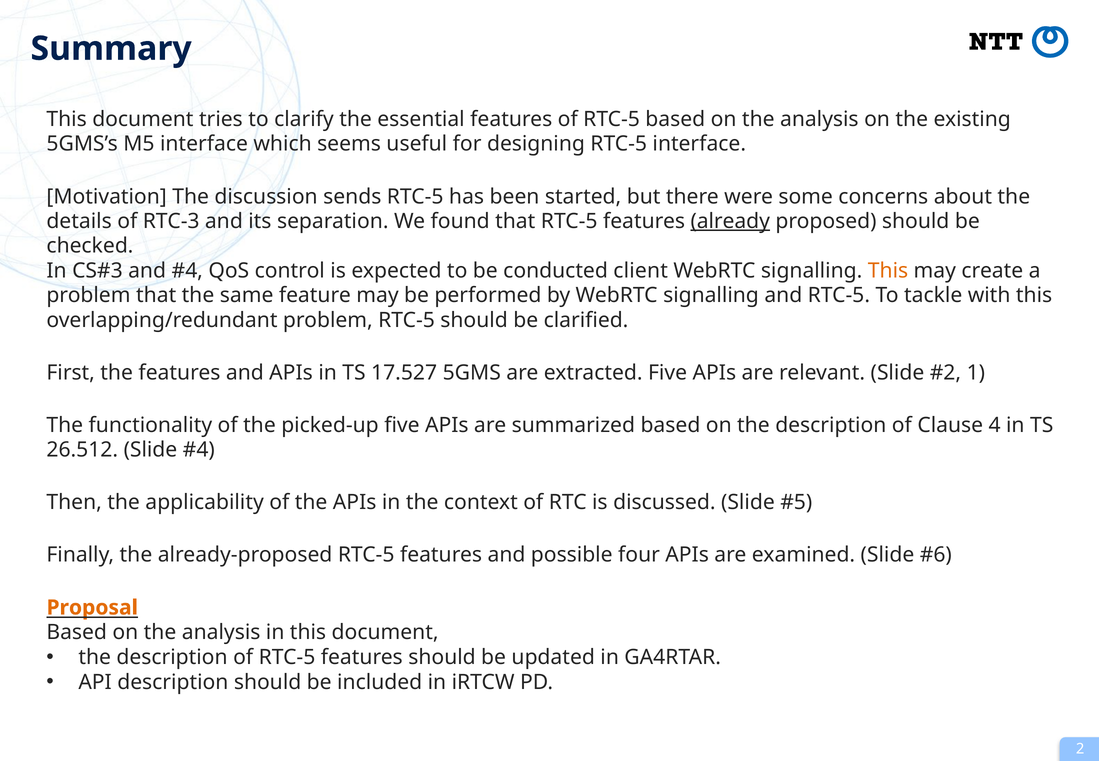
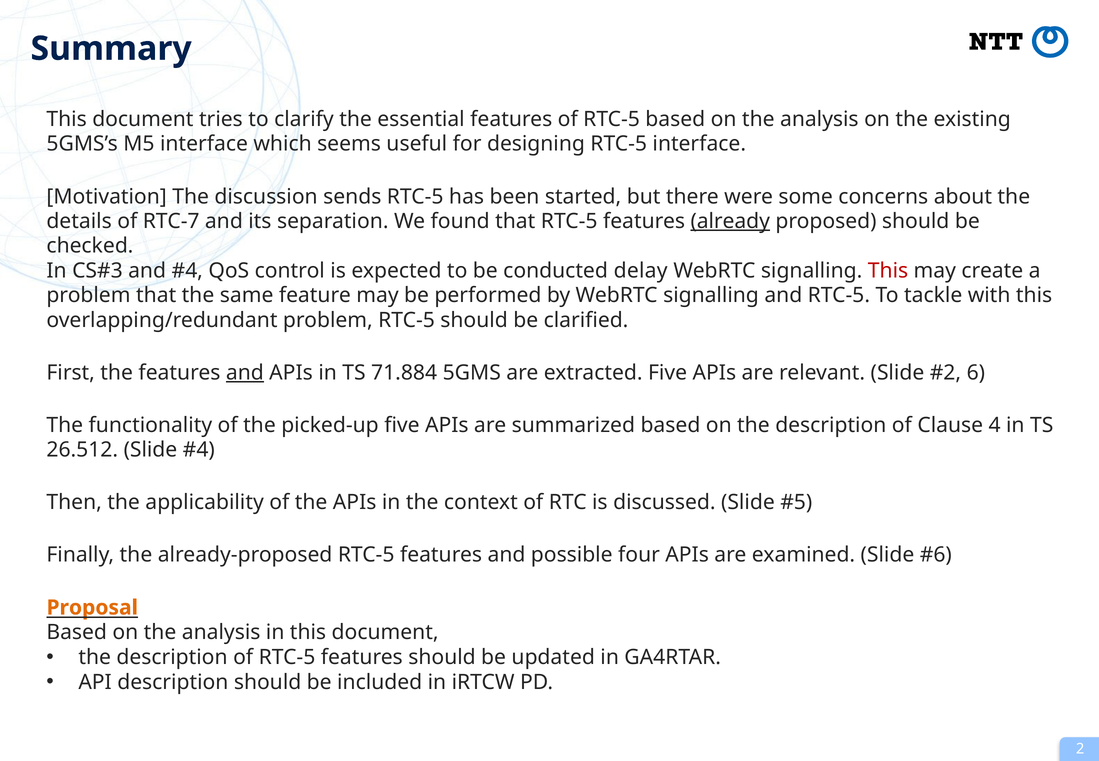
RTC-3: RTC-3 -> RTC-7 (171, 221)
client: client -> delay (641, 271)
This colour: orange -> red (888, 271)
and underline: none -> present (245, 373)
17.527: 17.527 -> 71.884 (404, 373)
1: 1 -> 6 (976, 373)
